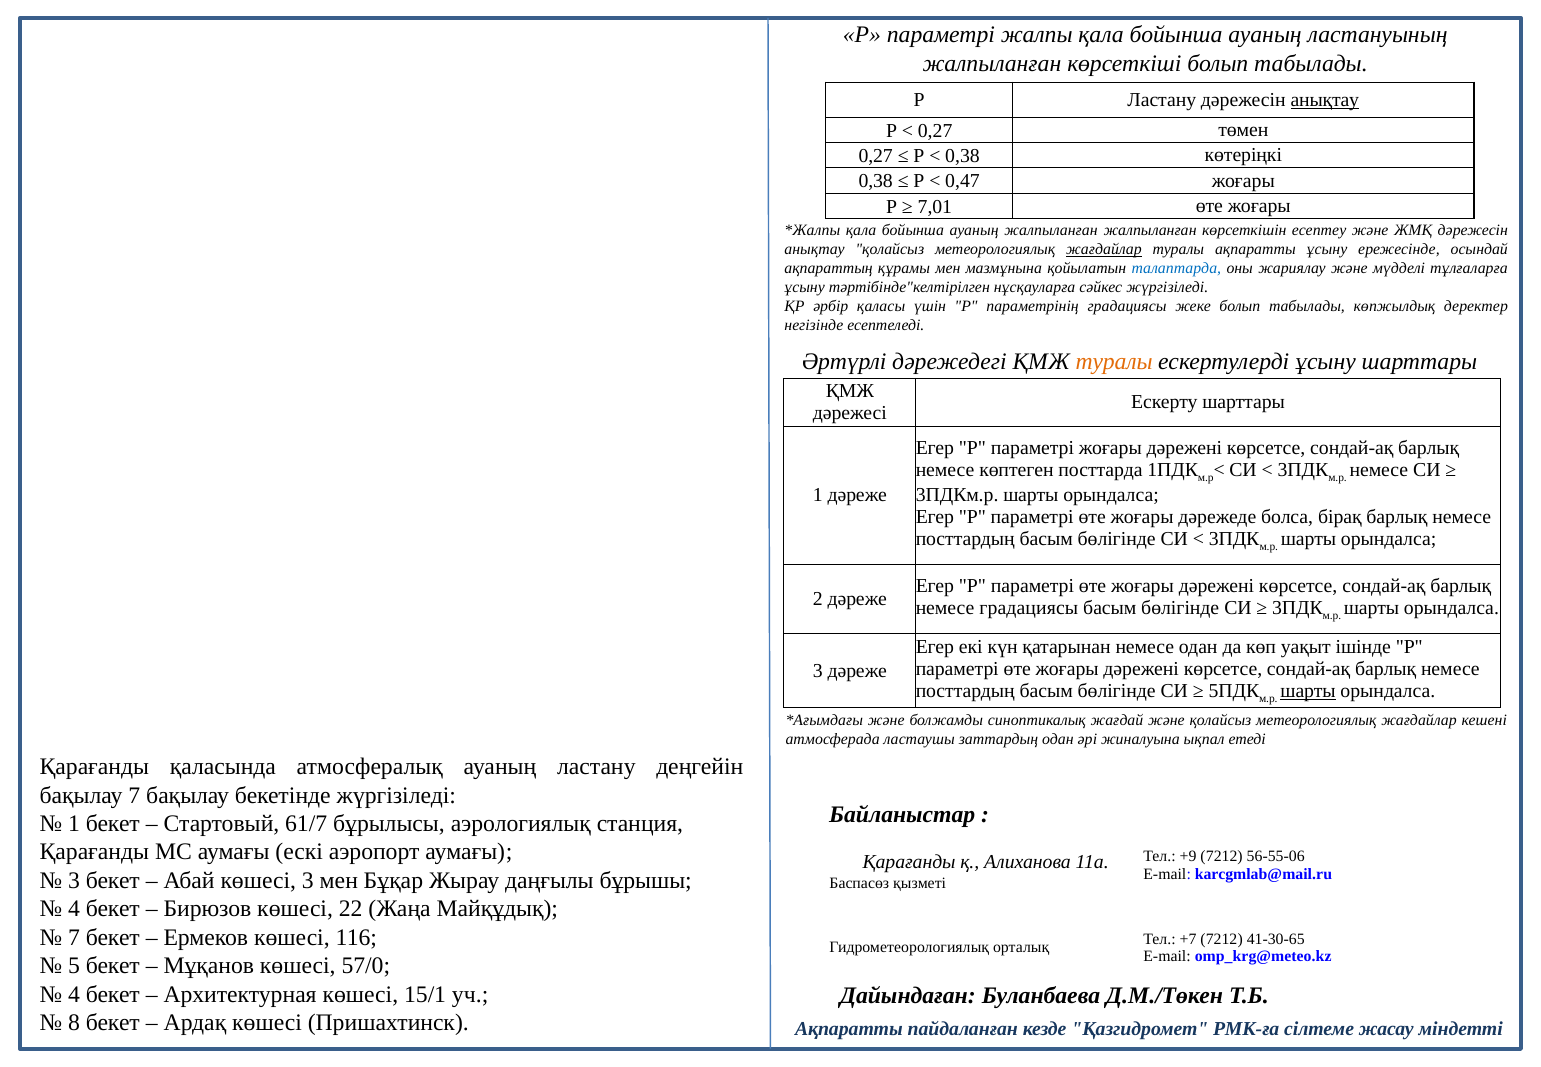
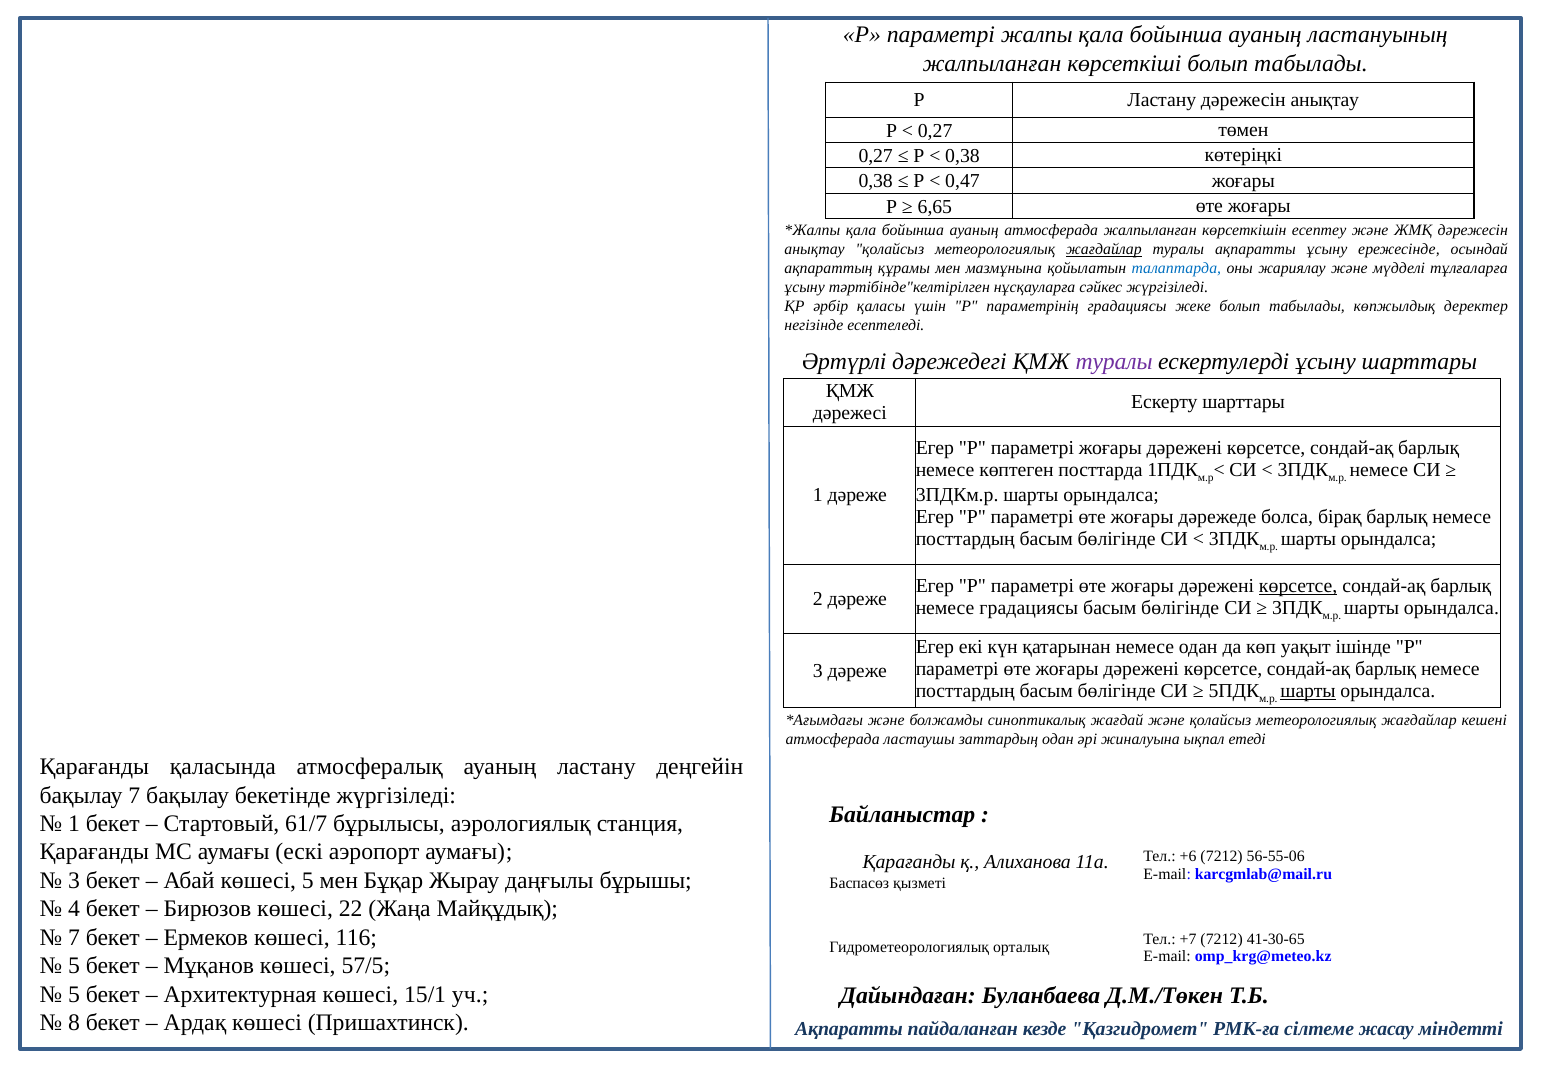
анықтау underline: present -> none (1325, 100)
7,01: 7,01 -> 6,65 (935, 207)
ауаның жалпыланған: жалпыланған -> атмосферада (1051, 230)
туралы colour: orange -> purple (1114, 362)
көрсетсе underline: none -> present (1298, 586)
+9: +9 -> +6 (1188, 857)
көшесі 3: 3 -> 5 (308, 880)
57/0: 57/0 -> 57/5 (366, 966)
4: 4 -> 5 (74, 994)
